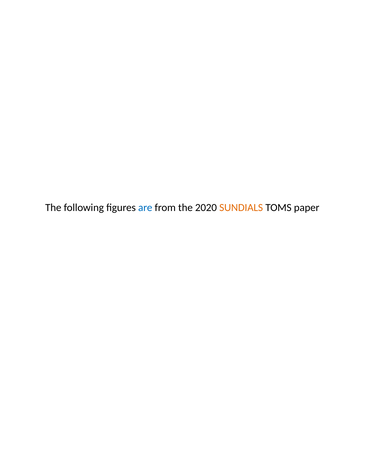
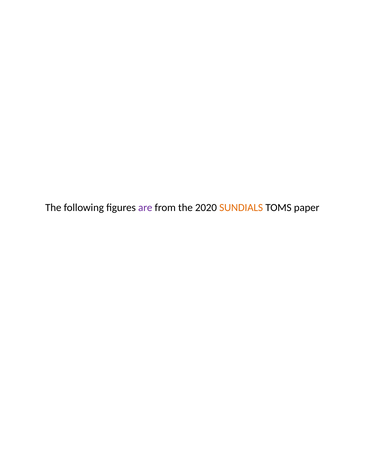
are colour: blue -> purple (145, 207)
